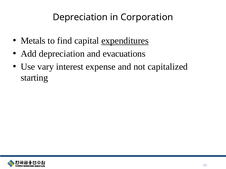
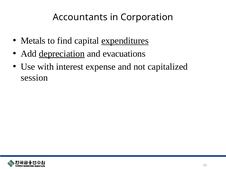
Depreciation: Depreciation -> Accountants (80, 17)
depreciation underline: none -> present (62, 54)
vary: vary -> with (46, 67)
starting: starting -> session (34, 78)
